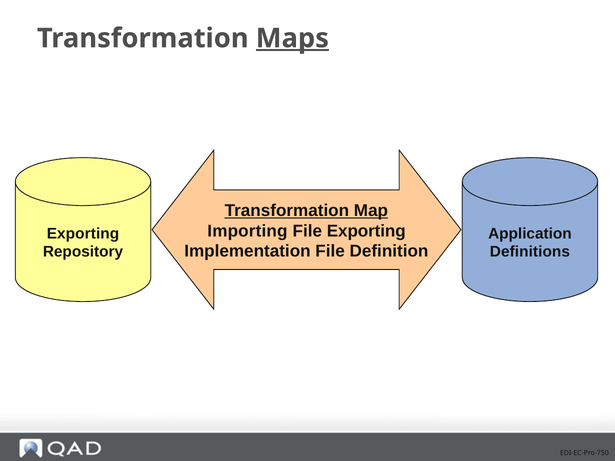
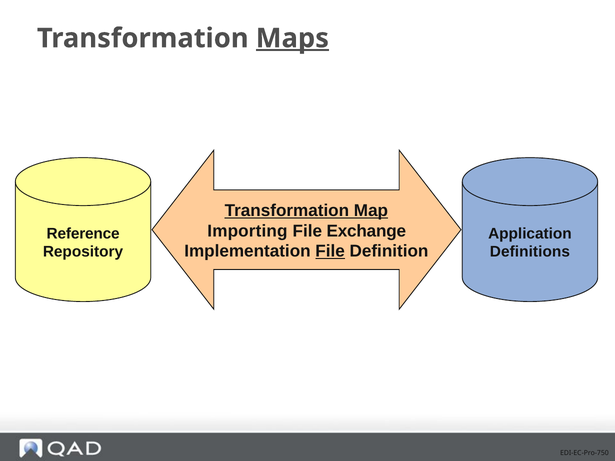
File Exporting: Exporting -> Exchange (366, 231)
Exporting: Exporting -> Reference (83, 234)
File underline: none -> present (330, 251)
